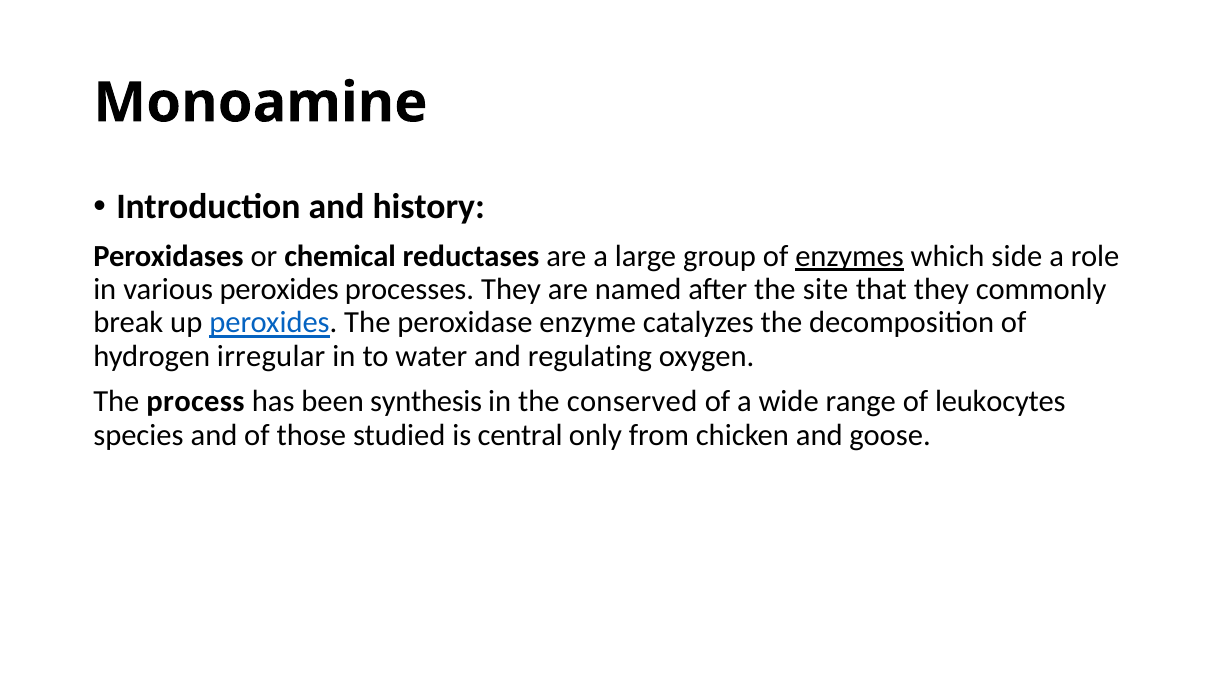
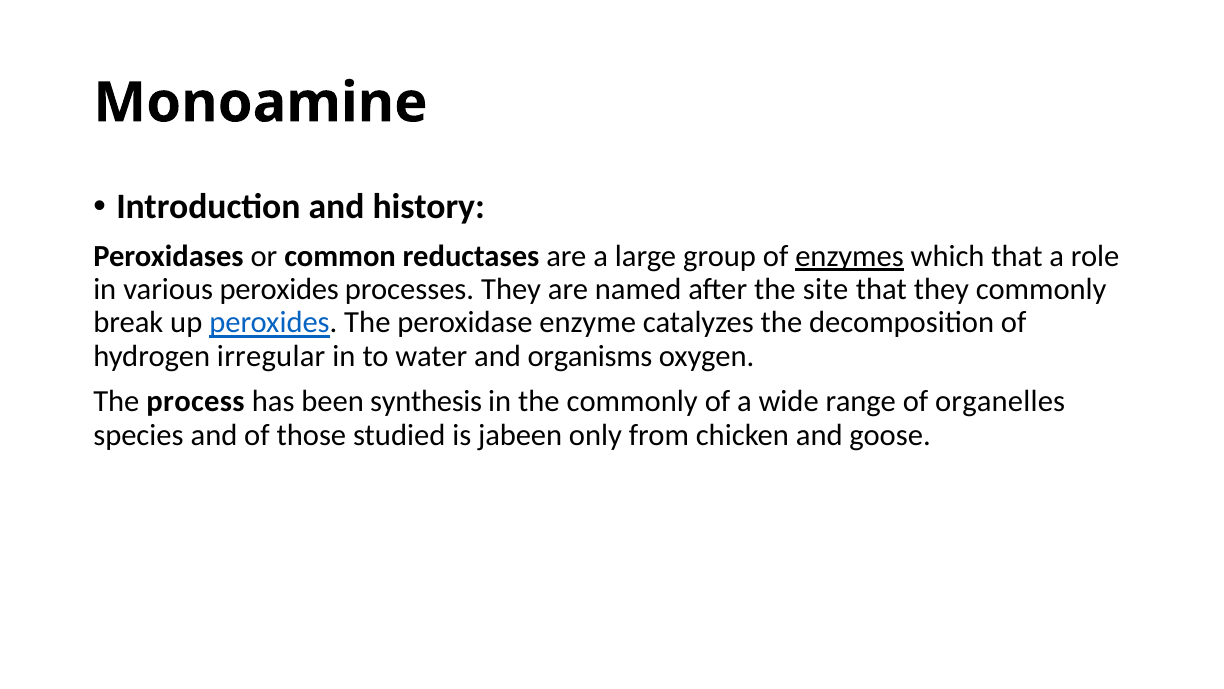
chemical: chemical -> common (340, 256)
which side: side -> that (1017, 256)
regulating: regulating -> organisms (590, 356)
the conserved: conserved -> commonly (632, 402)
leukocytes: leukocytes -> organelles (1000, 402)
central: central -> jabeen (520, 435)
